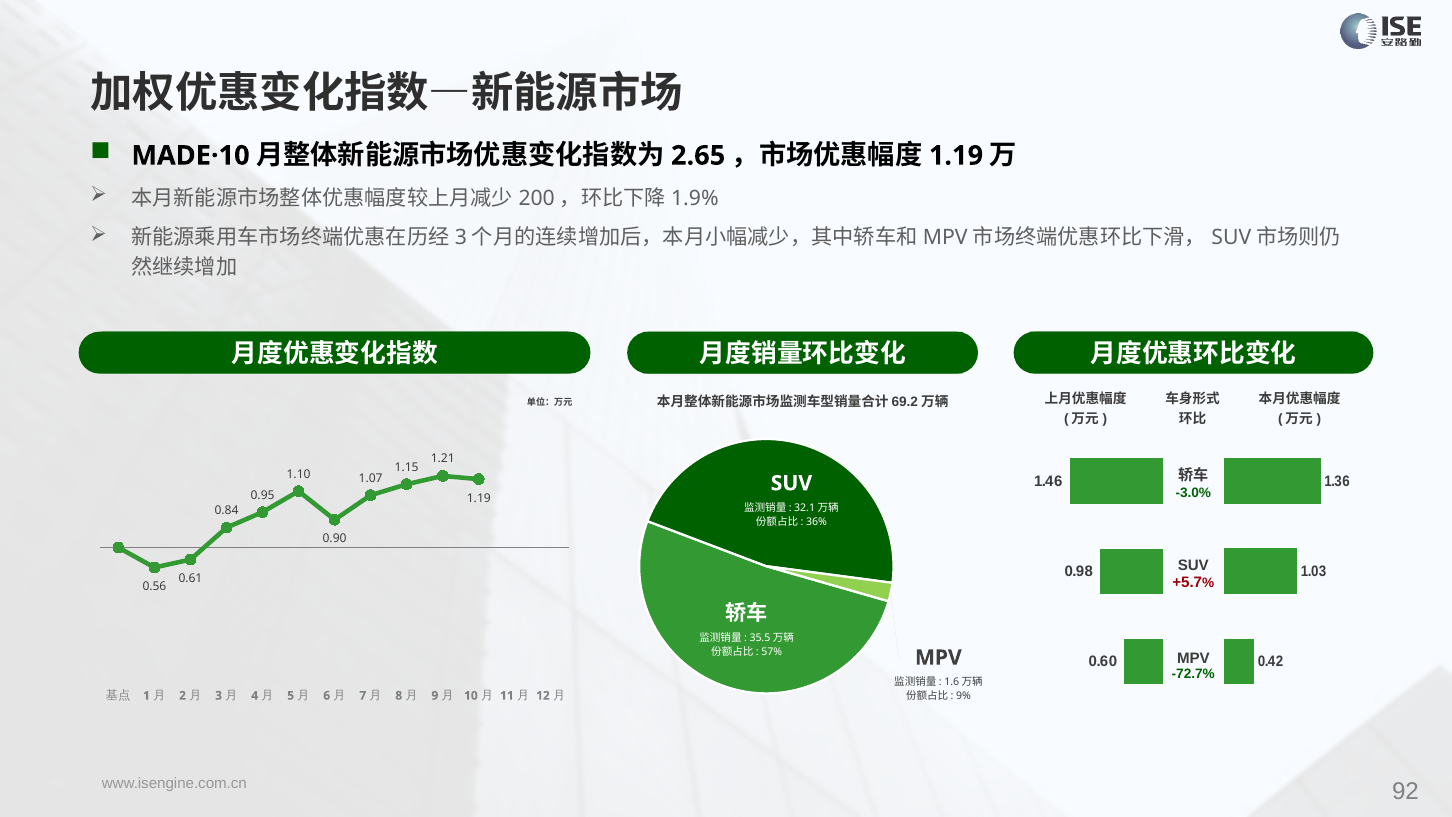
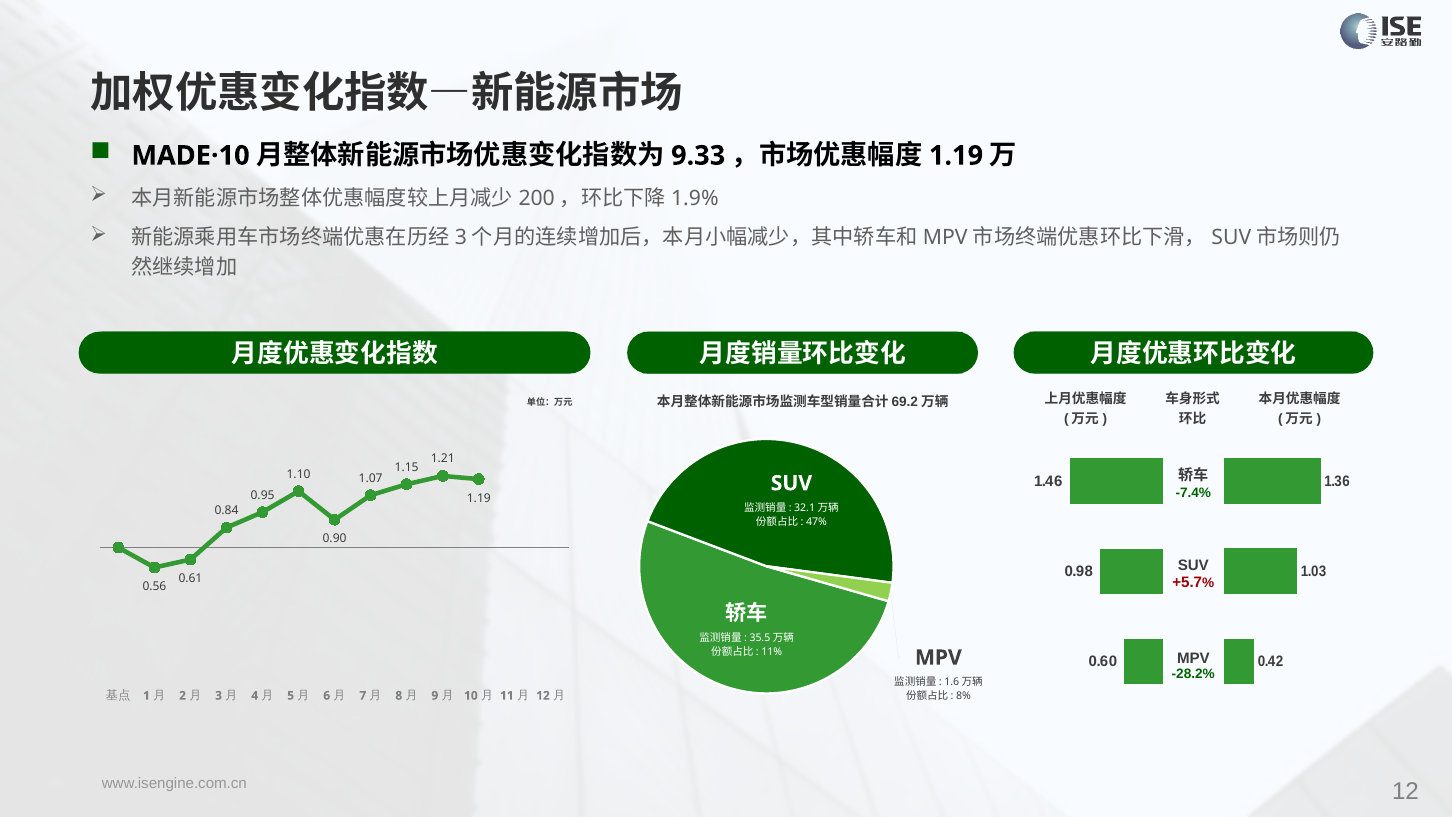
2.65: 2.65 -> 9.33 (698, 156)
-3.0%: -3.0% -> -7.4% (1193, 493)
36%: 36% -> 47% (816, 521)
57%: 57% -> 11% (772, 652)
-72.7%: -72.7% -> -28.2% (1193, 674)
9%: 9% -> 8% (964, 696)
92: 92 -> 12 (1405, 791)
